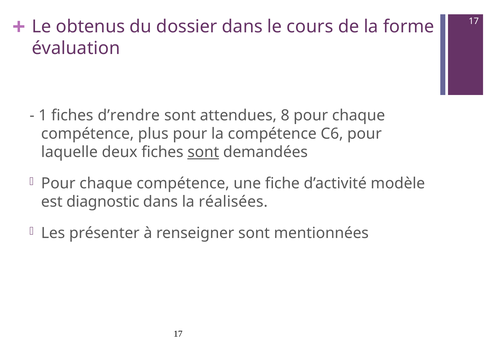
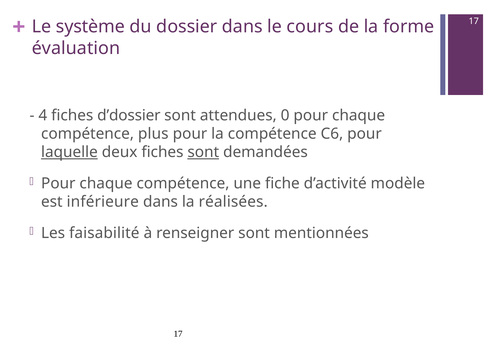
obtenus: obtenus -> système (90, 27)
1: 1 -> 4 (43, 115)
d’rendre: d’rendre -> d’dossier (129, 115)
8: 8 -> 0 (285, 115)
laquelle underline: none -> present (69, 152)
diagnostic: diagnostic -> inférieure (103, 202)
présenter: présenter -> faisabilité (104, 233)
